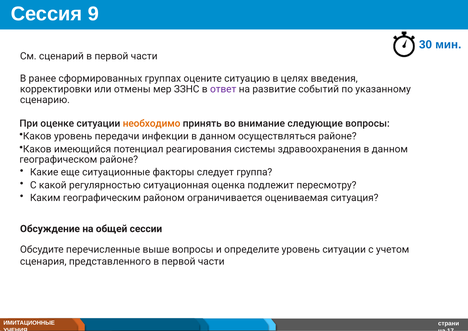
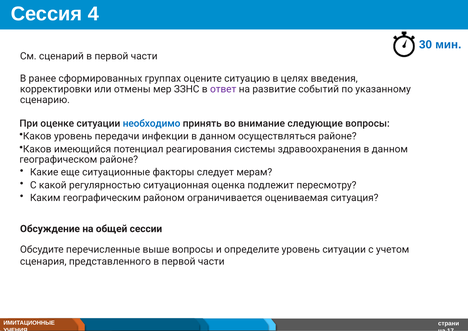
9: 9 -> 4 (93, 14)
необходимо colour: orange -> blue (152, 124)
группа: группа -> мерам (254, 172)
